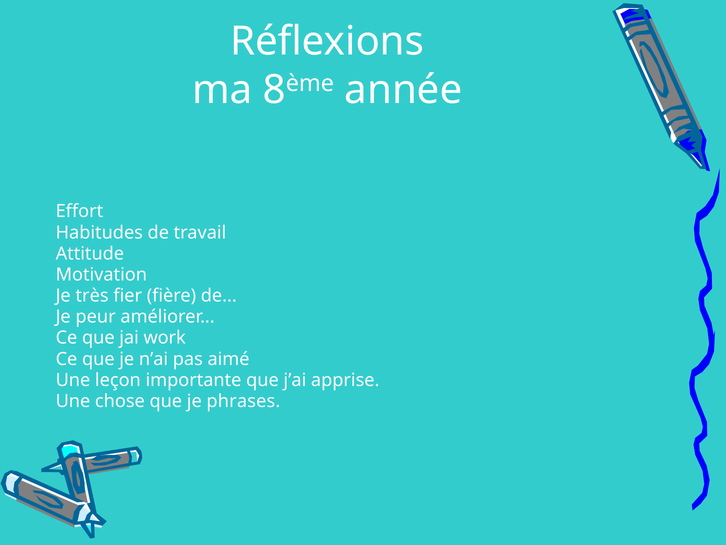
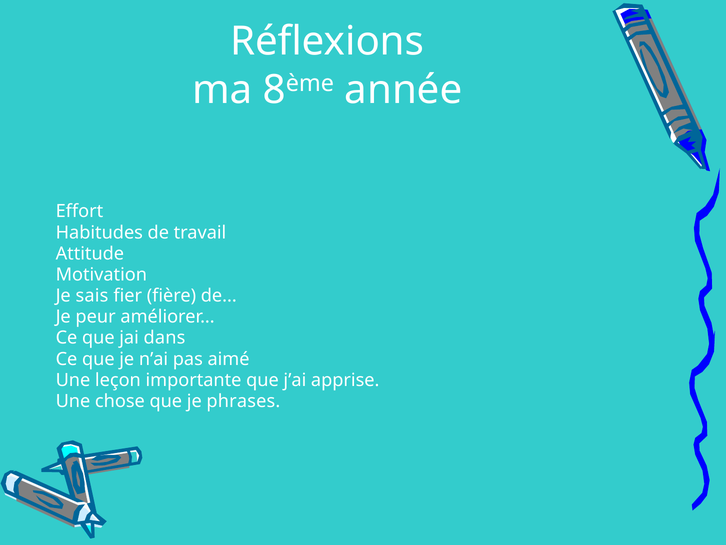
très: très -> sais (92, 296)
work: work -> dans (164, 338)
